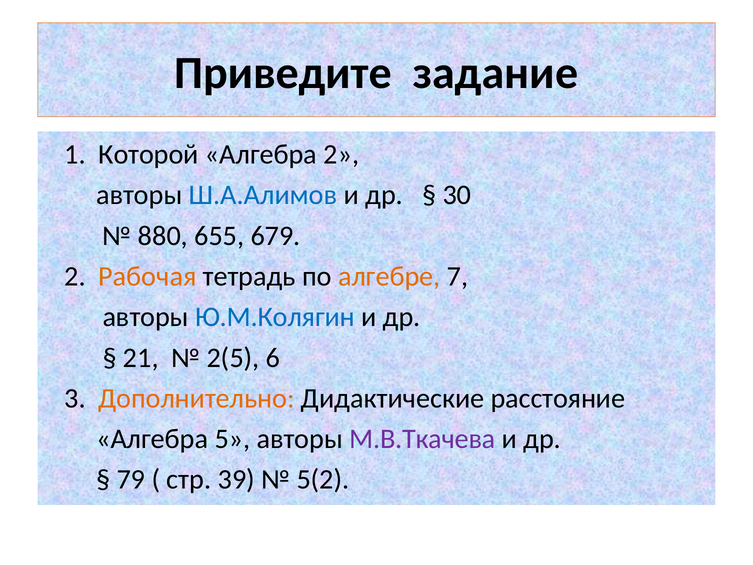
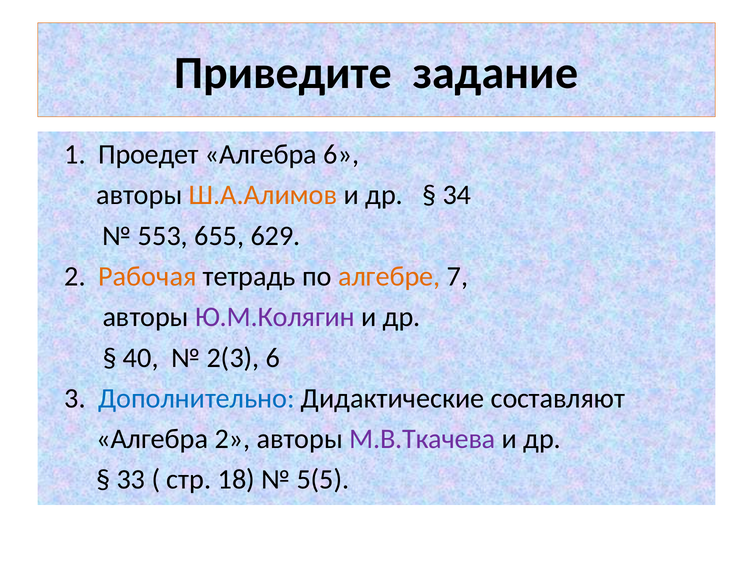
Которой: Которой -> Проедет (149, 154)
Алгебра 2: 2 -> 6 (341, 154)
Ш.А.Алимов colour: blue -> orange (263, 195)
30: 30 -> 34 (457, 195)
880: 880 -> 553 (163, 236)
679: 679 -> 629 (276, 236)
Ю.М.Колягин colour: blue -> purple (275, 317)
21: 21 -> 40 (141, 358)
2(5: 2(5 -> 2(3 (233, 358)
Дополнительно colour: orange -> blue (196, 398)
расстояние: расстояние -> составляют (558, 398)
Алгебра 5: 5 -> 2 (232, 439)
79: 79 -> 33 (131, 479)
39: 39 -> 18 (236, 479)
5(2: 5(2 -> 5(5 (323, 479)
